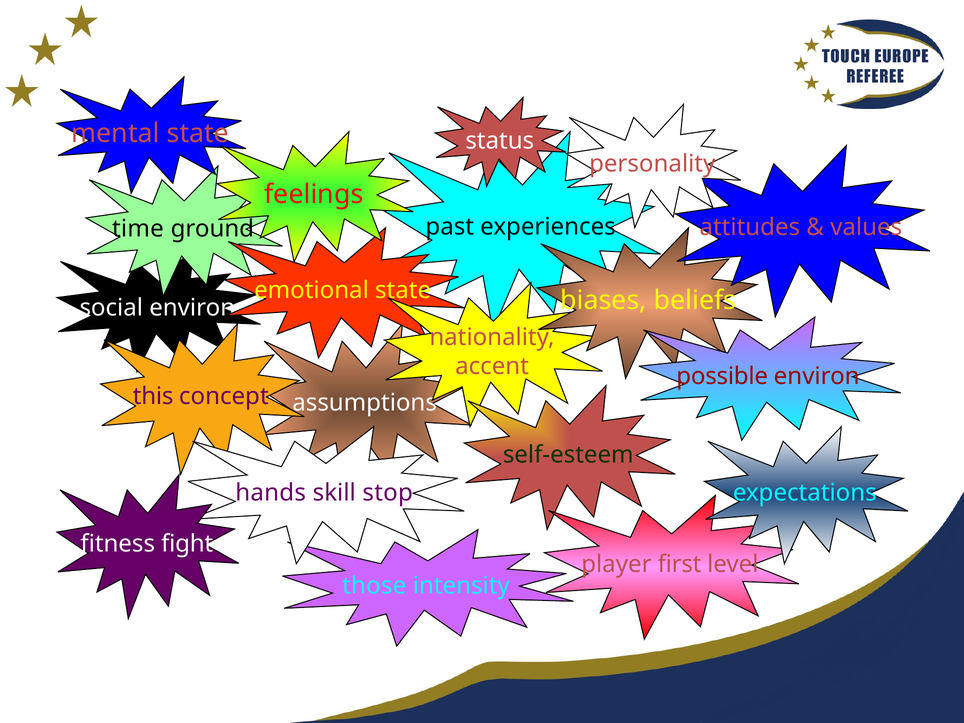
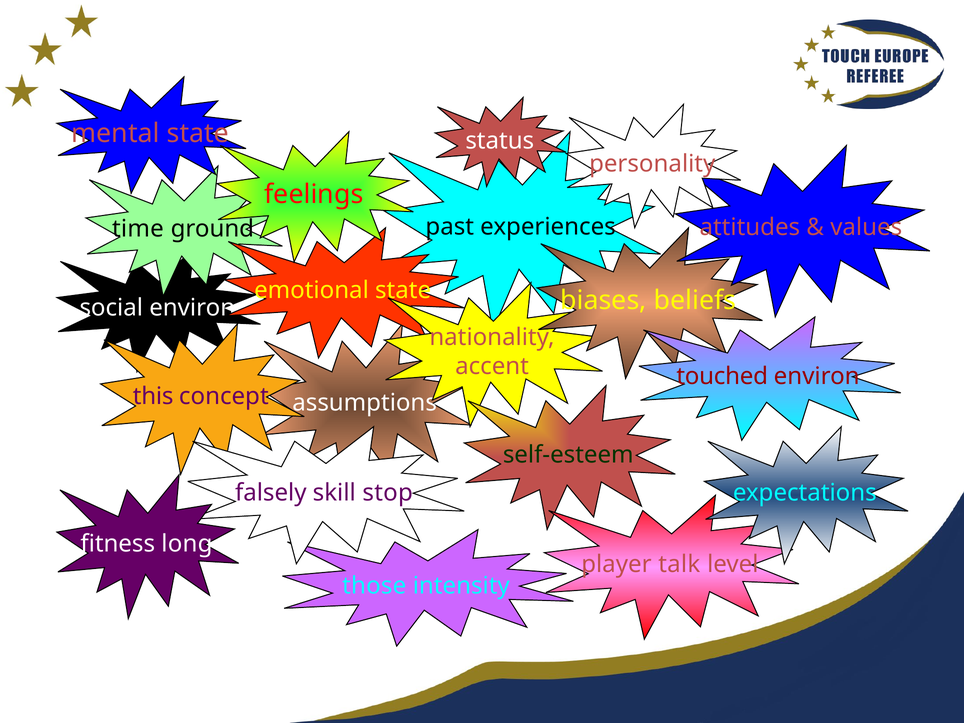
possible: possible -> touched (722, 376)
hands: hands -> falsely (271, 493)
fight: fight -> long (187, 544)
first: first -> talk (679, 564)
